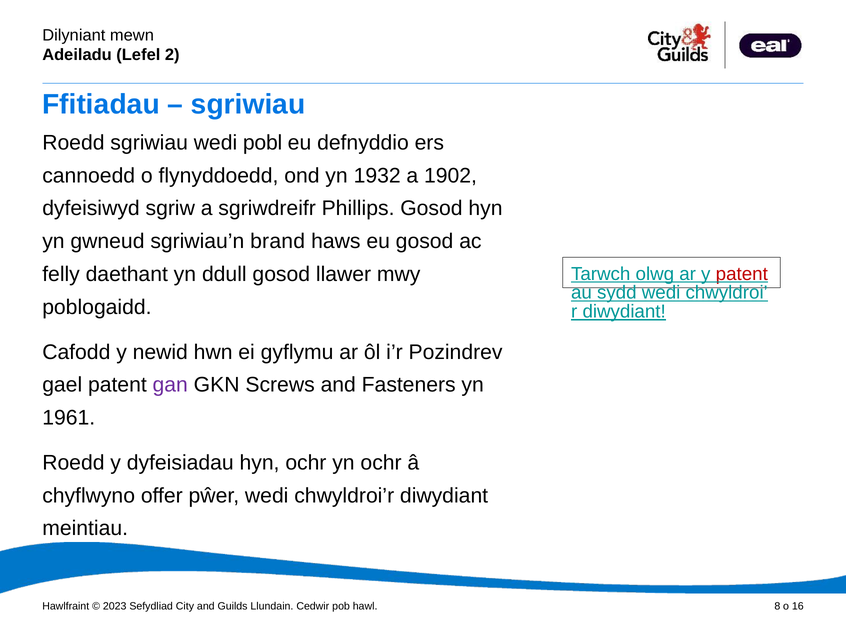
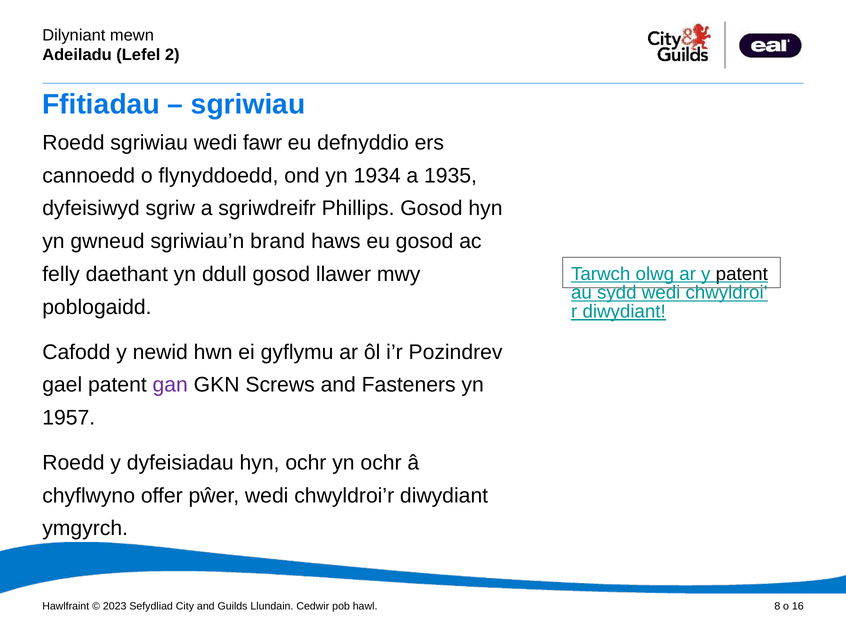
pobl: pobl -> fawr (263, 143)
1932: 1932 -> 1934 (377, 176)
1902: 1902 -> 1935 (451, 176)
patent colour: red -> black (742, 274)
1961: 1961 -> 1957 (69, 418)
meintiau: meintiau -> ymgyrch (85, 529)
